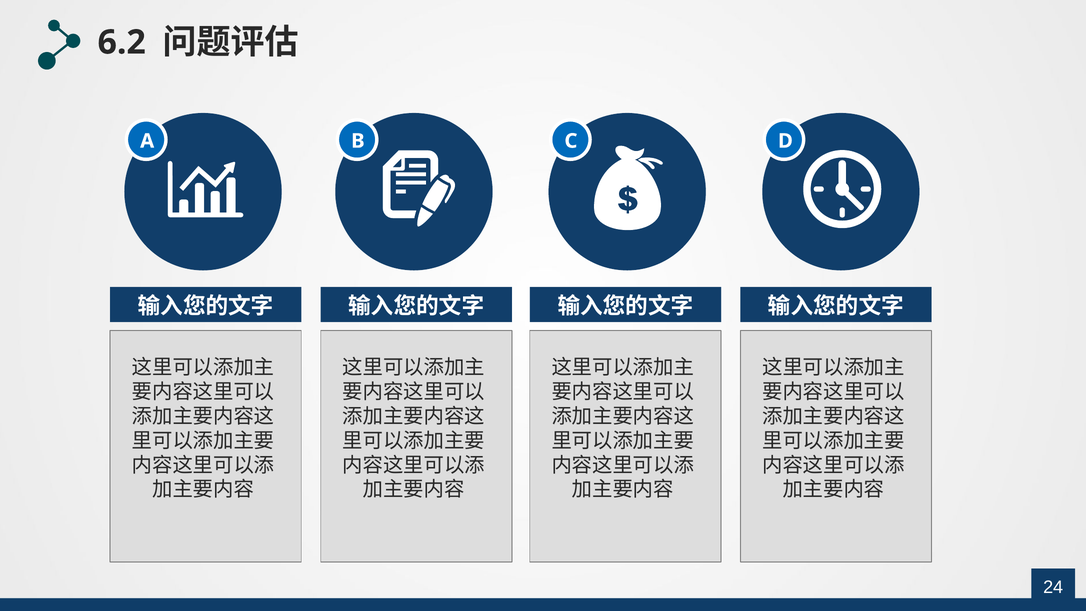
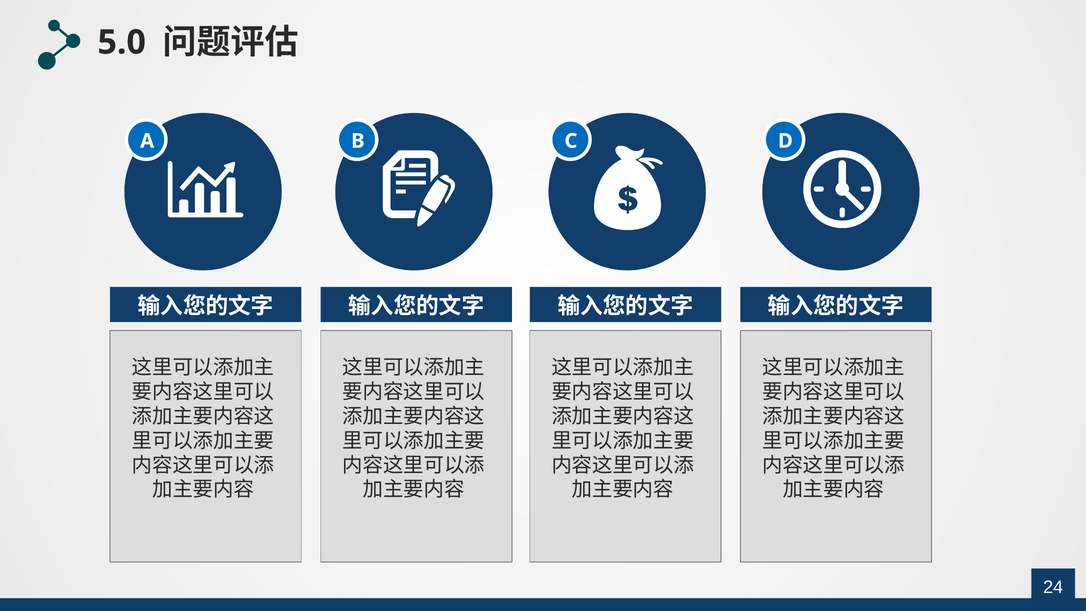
6.2: 6.2 -> 5.0 (122, 42)
